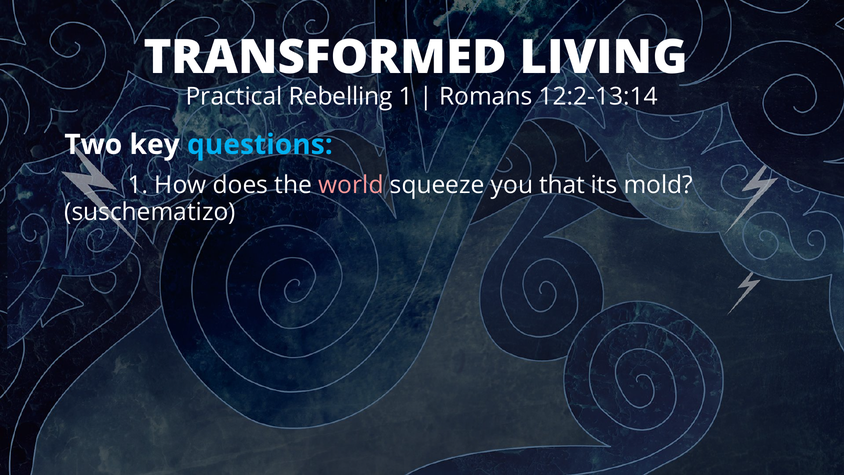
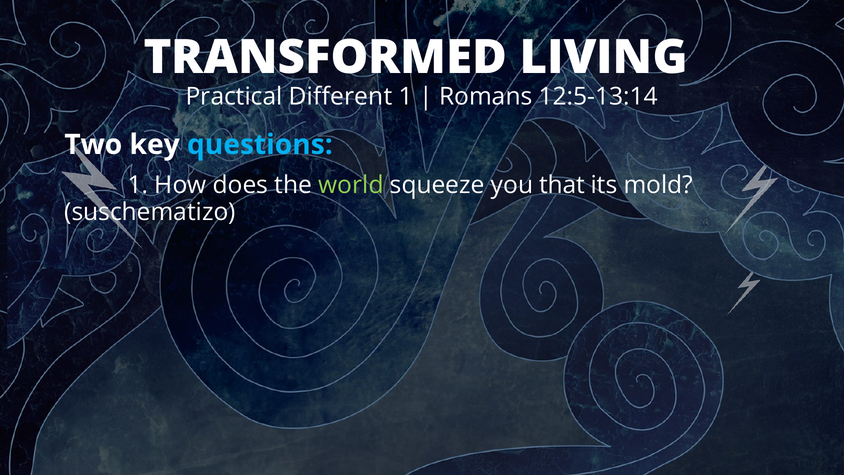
Rebelling: Rebelling -> Different (341, 97)
12:2-13:14: 12:2-13:14 -> 12:5-13:14 (598, 97)
world colour: pink -> light green (351, 185)
